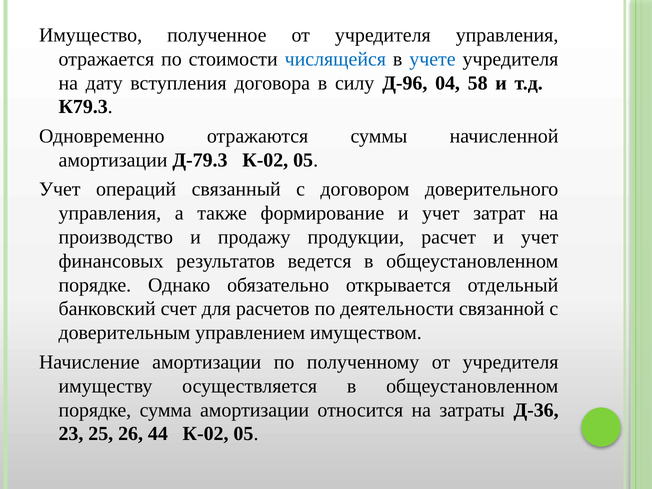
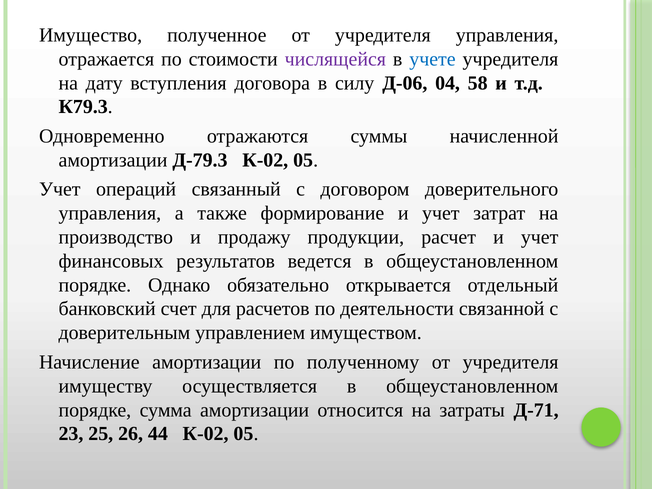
числящейся colour: blue -> purple (335, 59)
Д-96: Д-96 -> Д-06 (405, 83)
Д-36: Д-36 -> Д-71 (536, 410)
